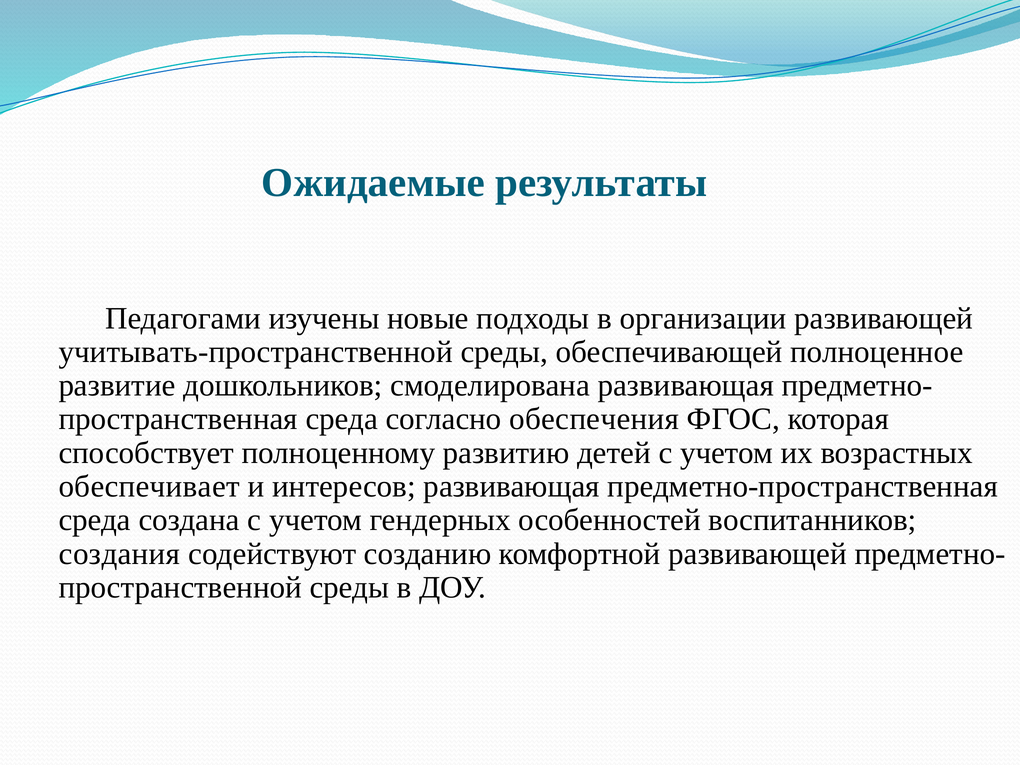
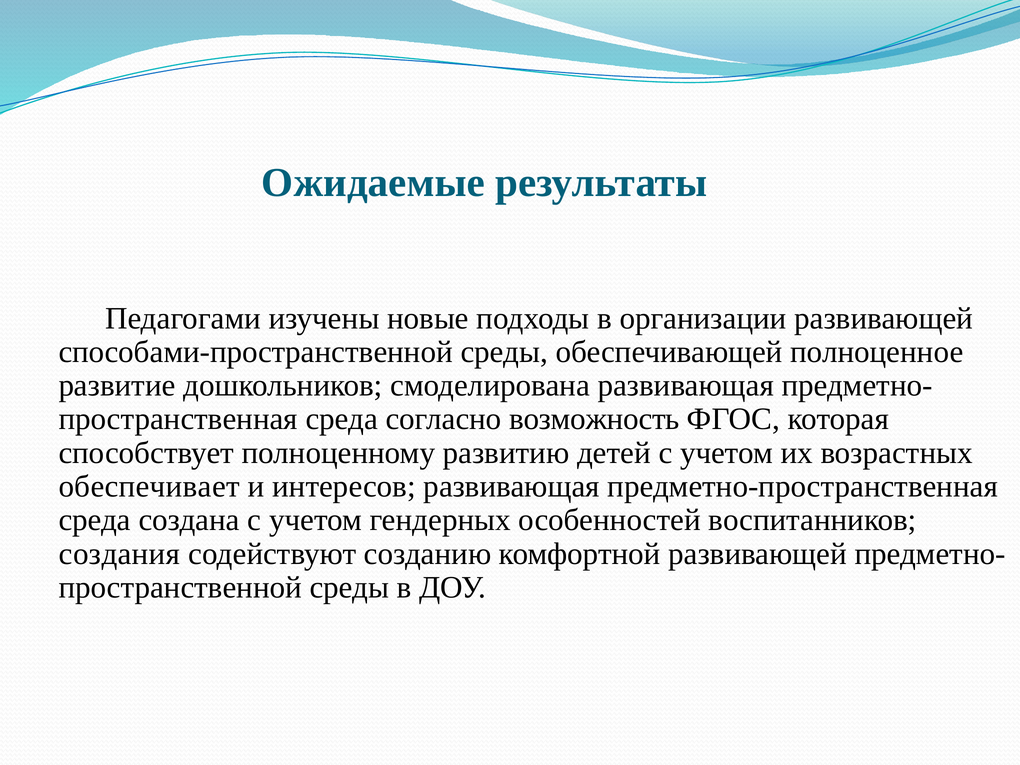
учитывать-пространственной: учитывать-пространственной -> способами-пространственной (256, 352)
обеспечения: обеспечения -> возможность (594, 419)
